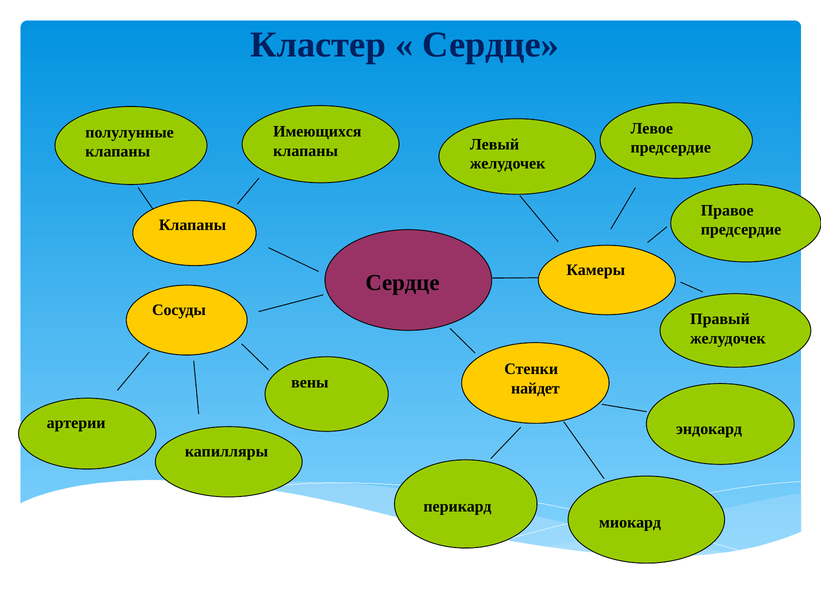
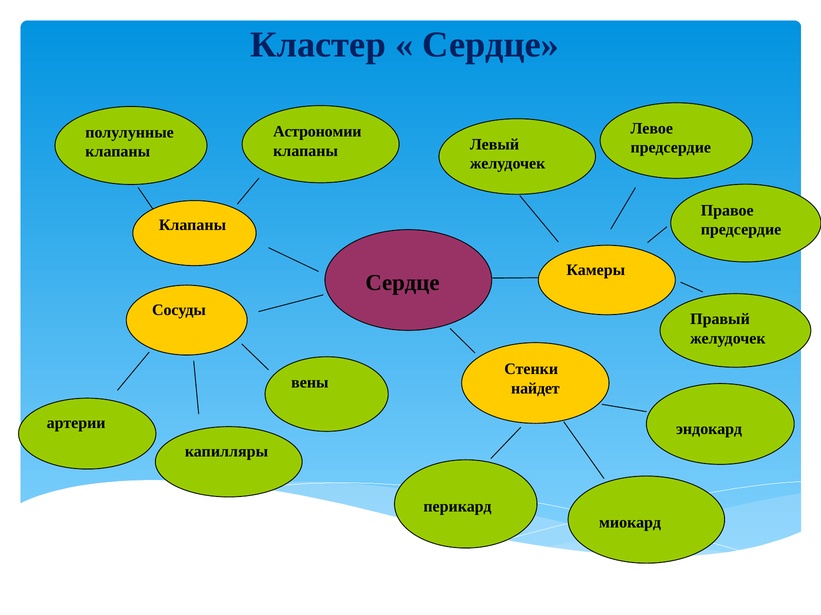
Имеющихся: Имеющихся -> Астрономии (317, 132)
